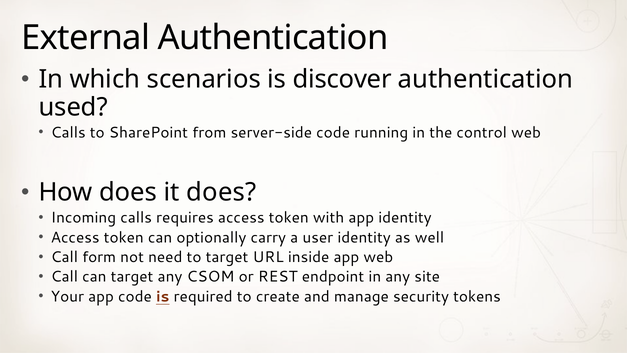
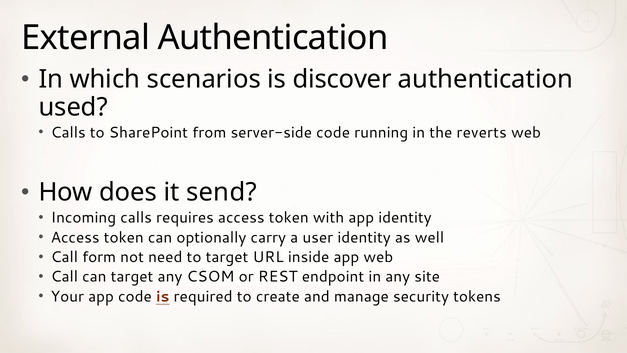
control: control -> reverts (482, 132)
it does: does -> send (221, 192)
